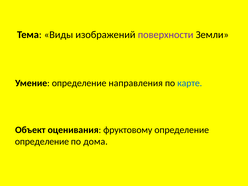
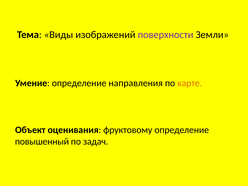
карте colour: blue -> orange (190, 83)
определение: определение -> повышенный (42, 142)
дома: дома -> задач (96, 142)
